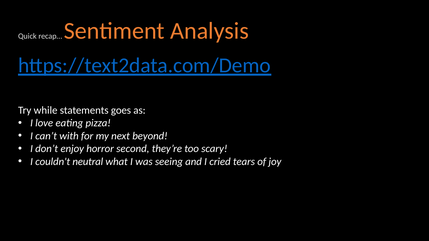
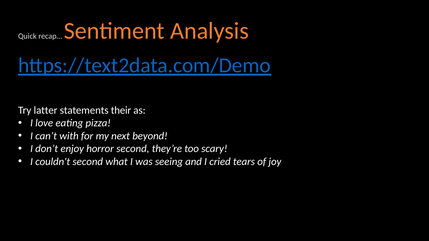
while: while -> latter (46, 110)
goes: goes -> their (121, 110)
couldn't neutral: neutral -> second (88, 162)
